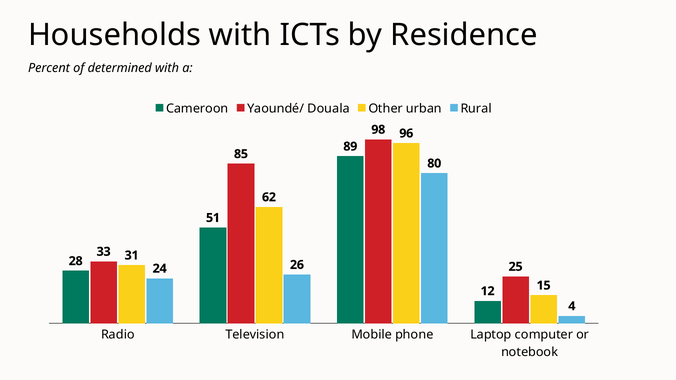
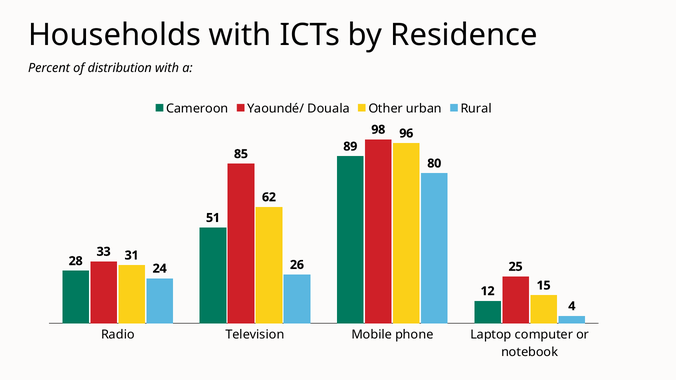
determined: determined -> distribution (120, 68)
